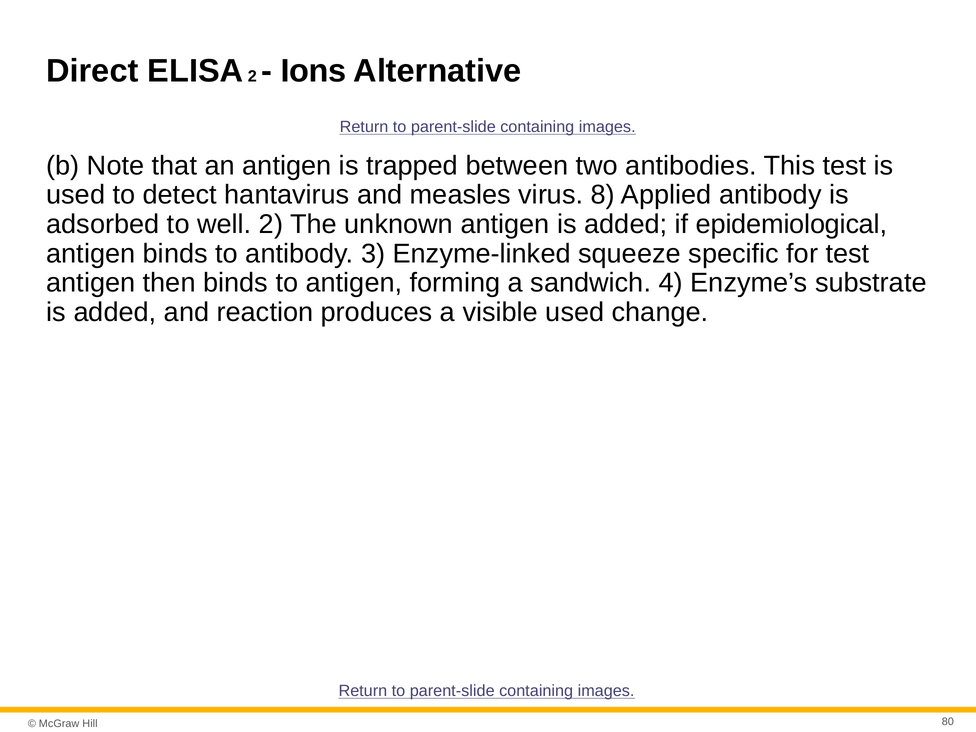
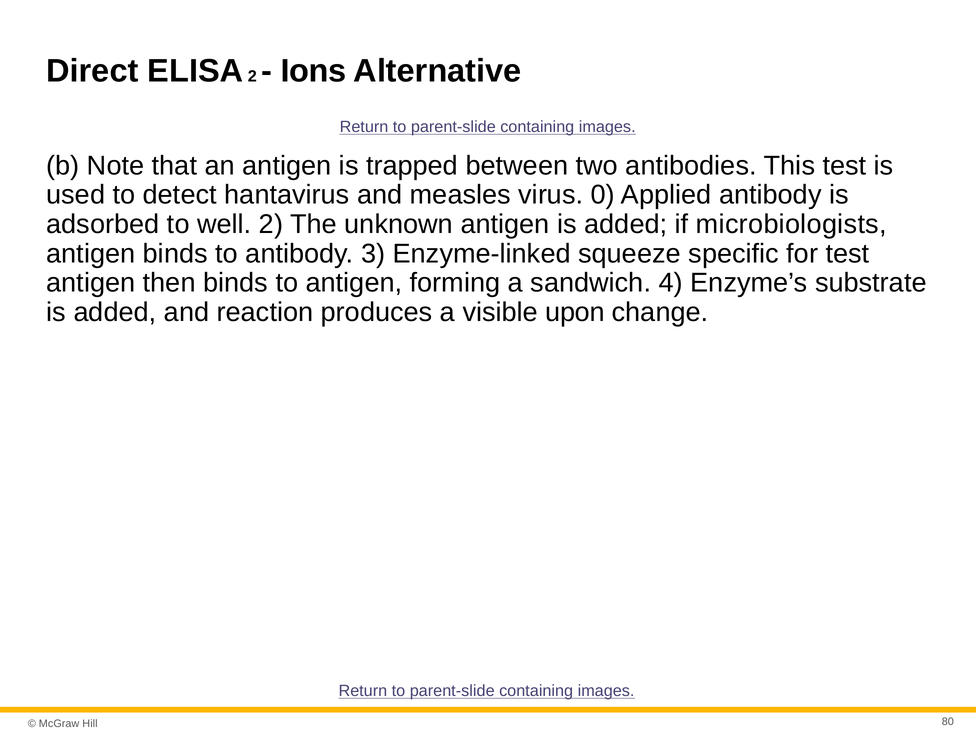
8: 8 -> 0 (603, 195)
epidemiological: epidemiological -> microbiologists (791, 224)
visible used: used -> upon (575, 312)
